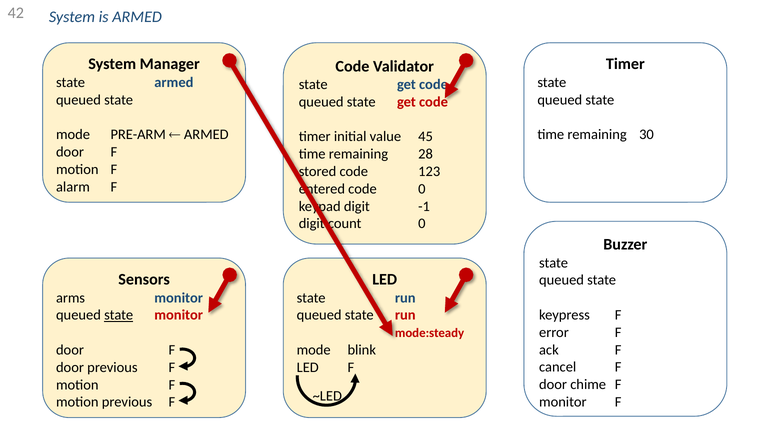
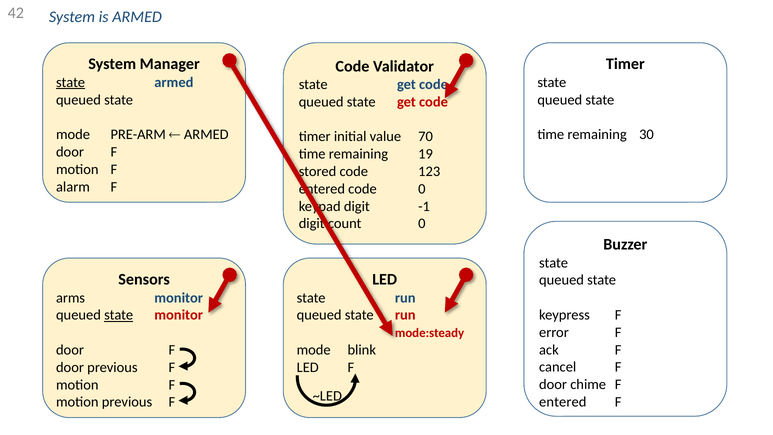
state underline: none -> present (71, 82)
45: 45 -> 70 (426, 137)
28: 28 -> 19 (426, 154)
monitor: monitor -> entered (563, 402)
